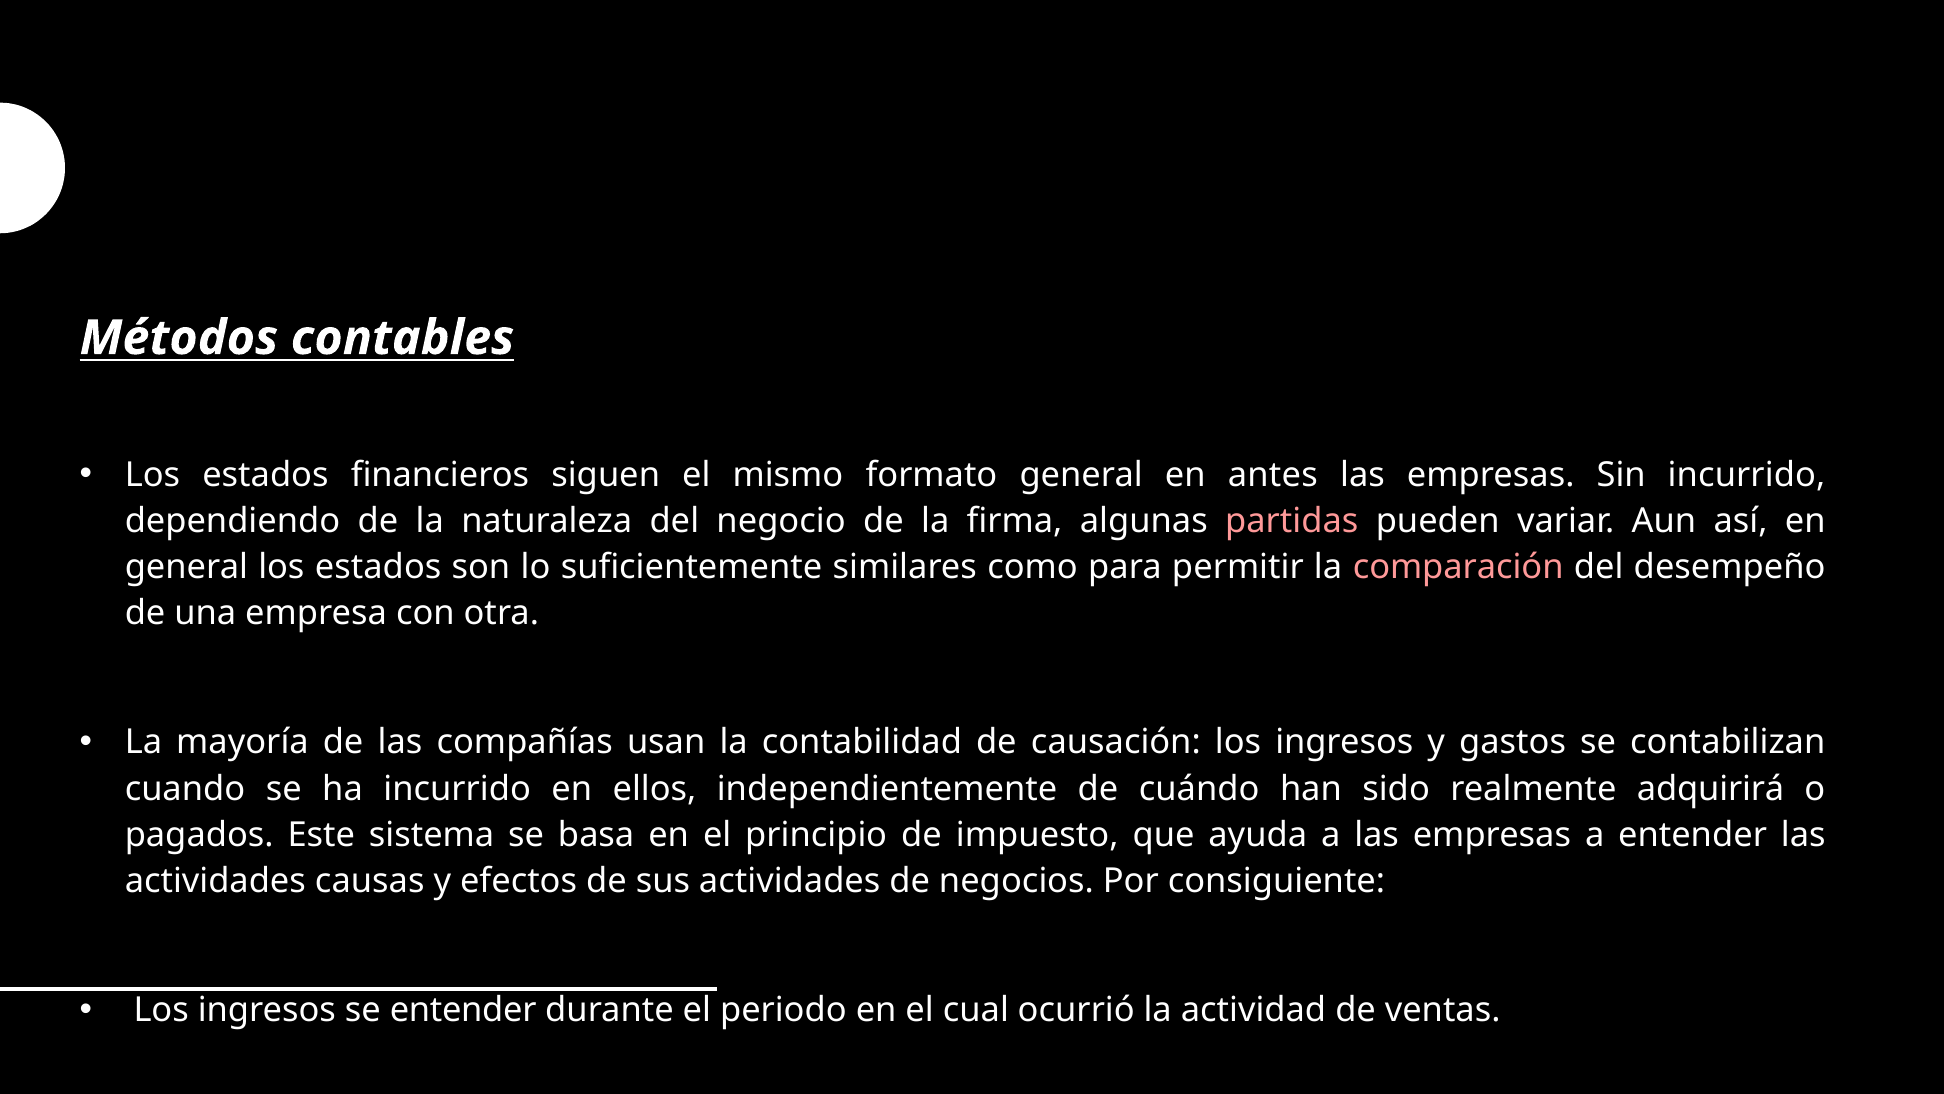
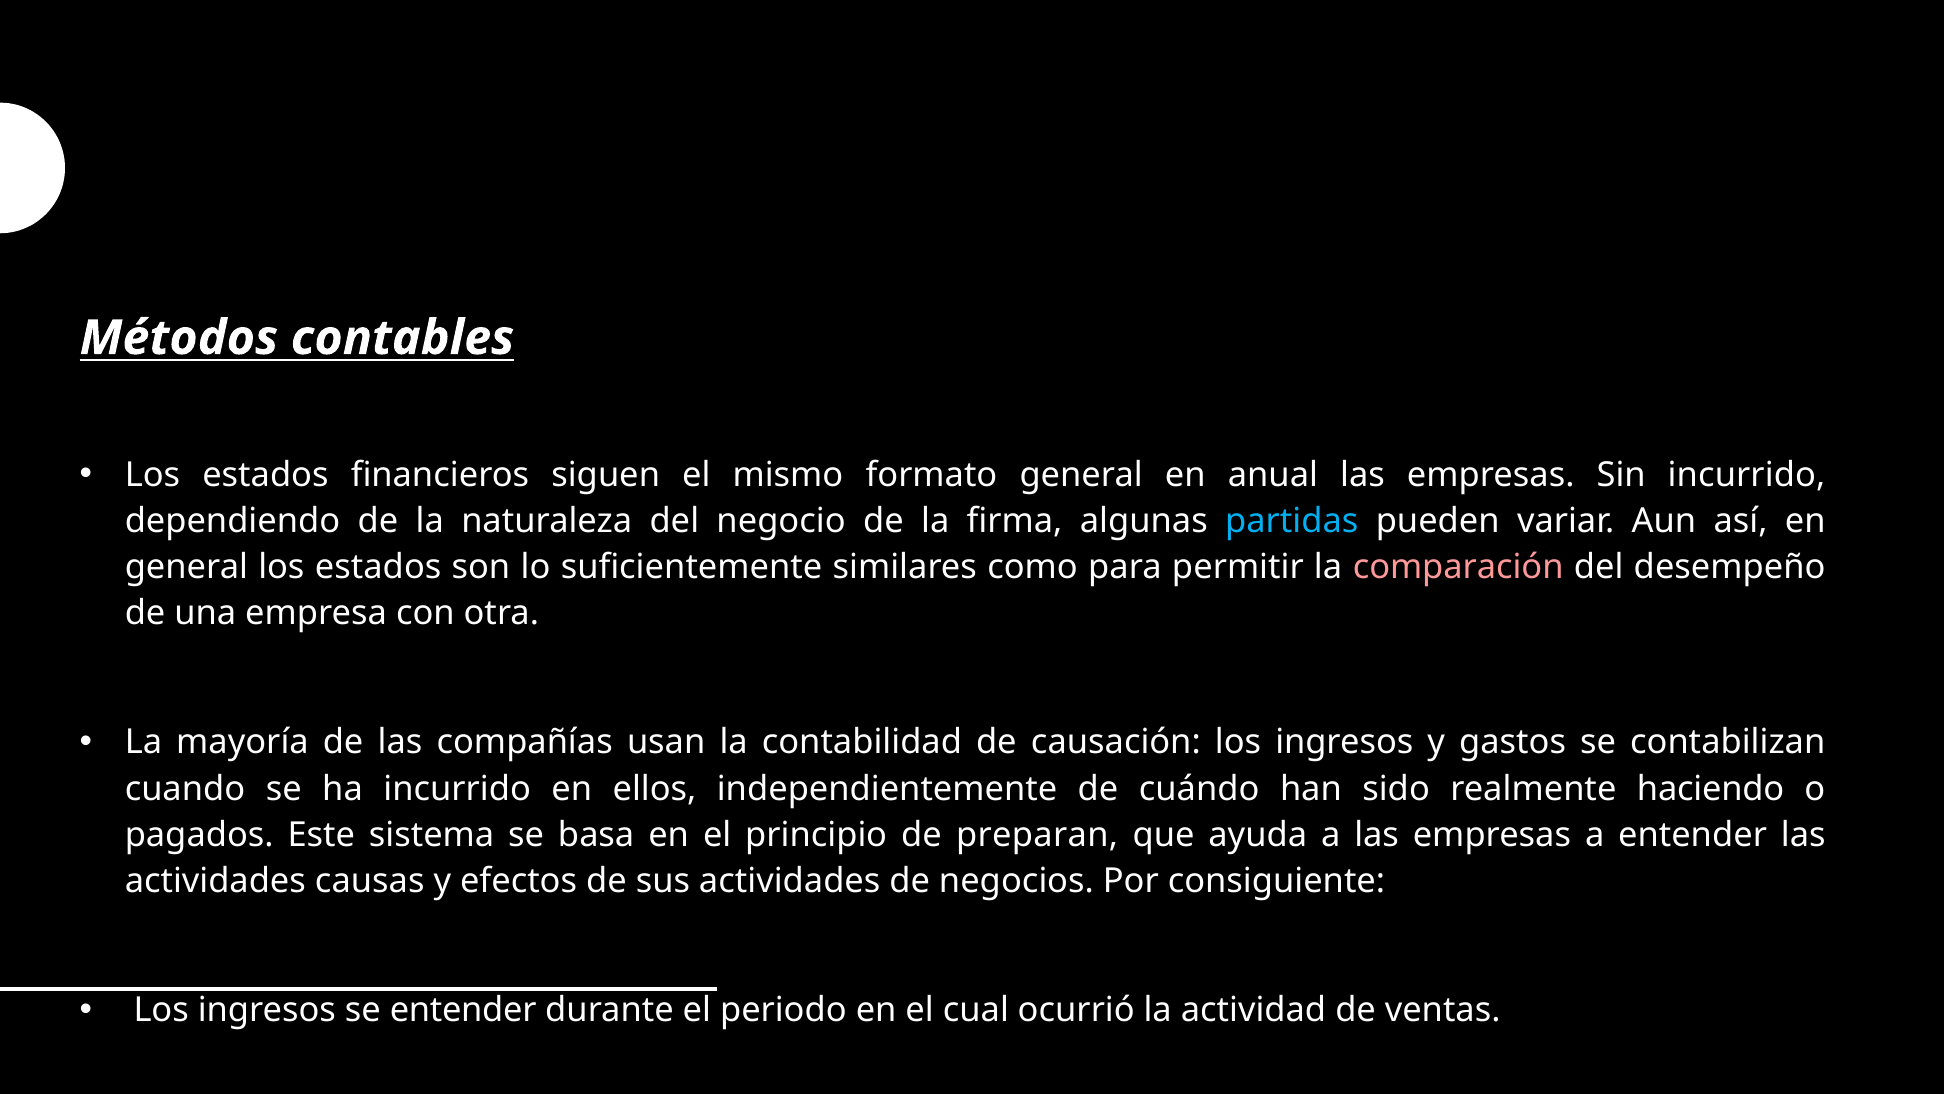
antes: antes -> anual (1273, 474)
partidas colour: pink -> light blue (1292, 521)
adquirirá: adquirirá -> haciendo (1711, 789)
impuesto: impuesto -> preparan (1037, 835)
